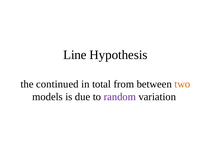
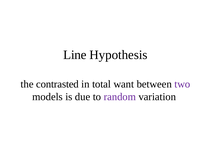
continued: continued -> contrasted (57, 84)
from: from -> want (124, 84)
two colour: orange -> purple (182, 84)
